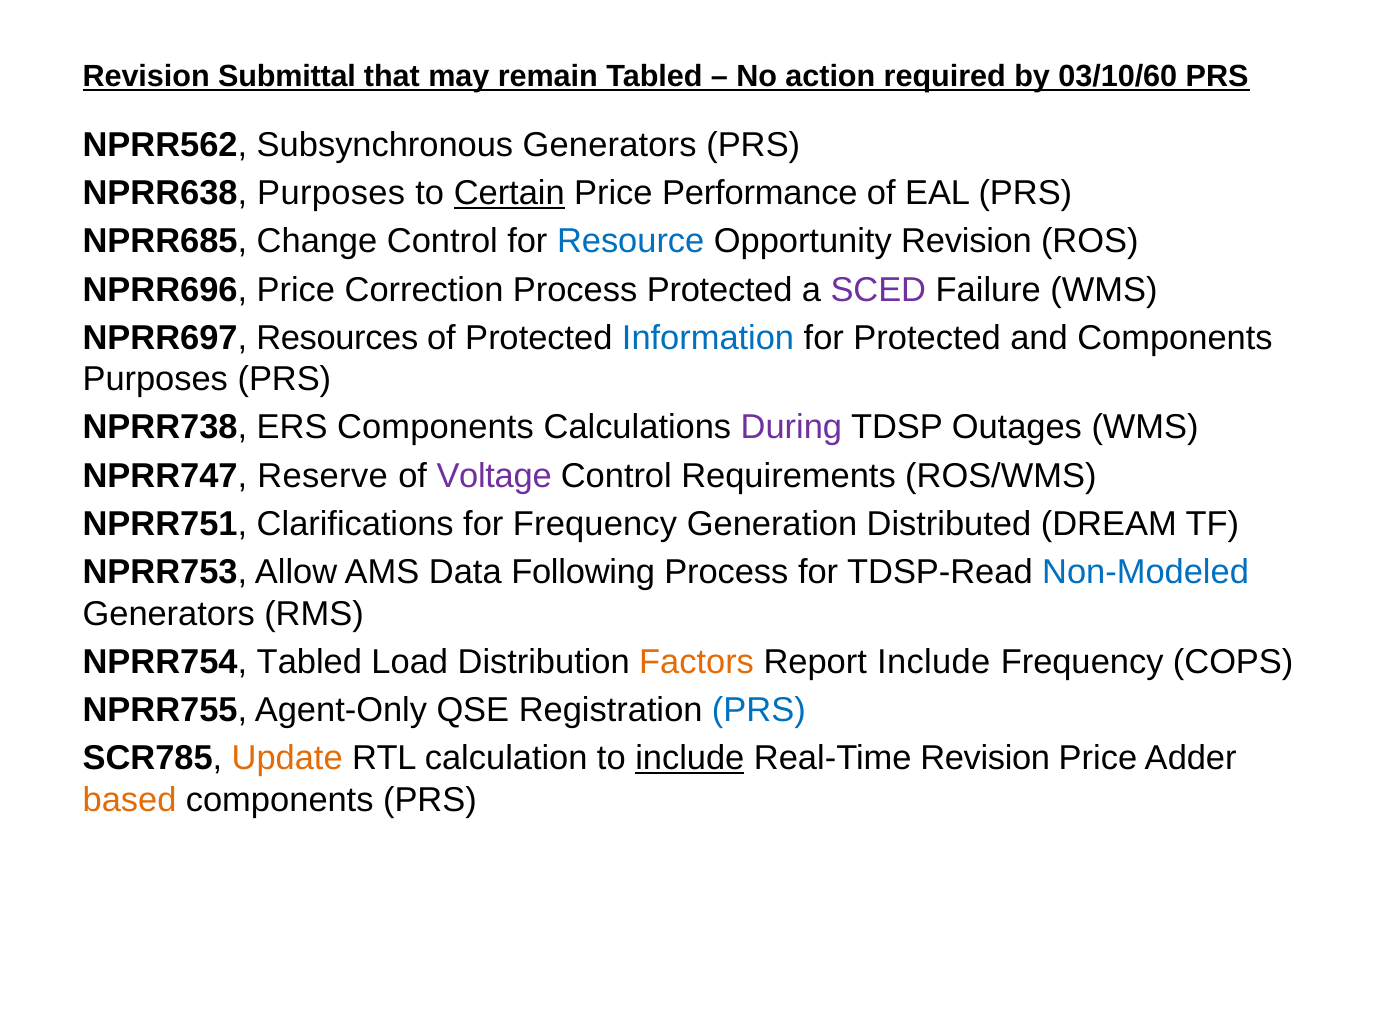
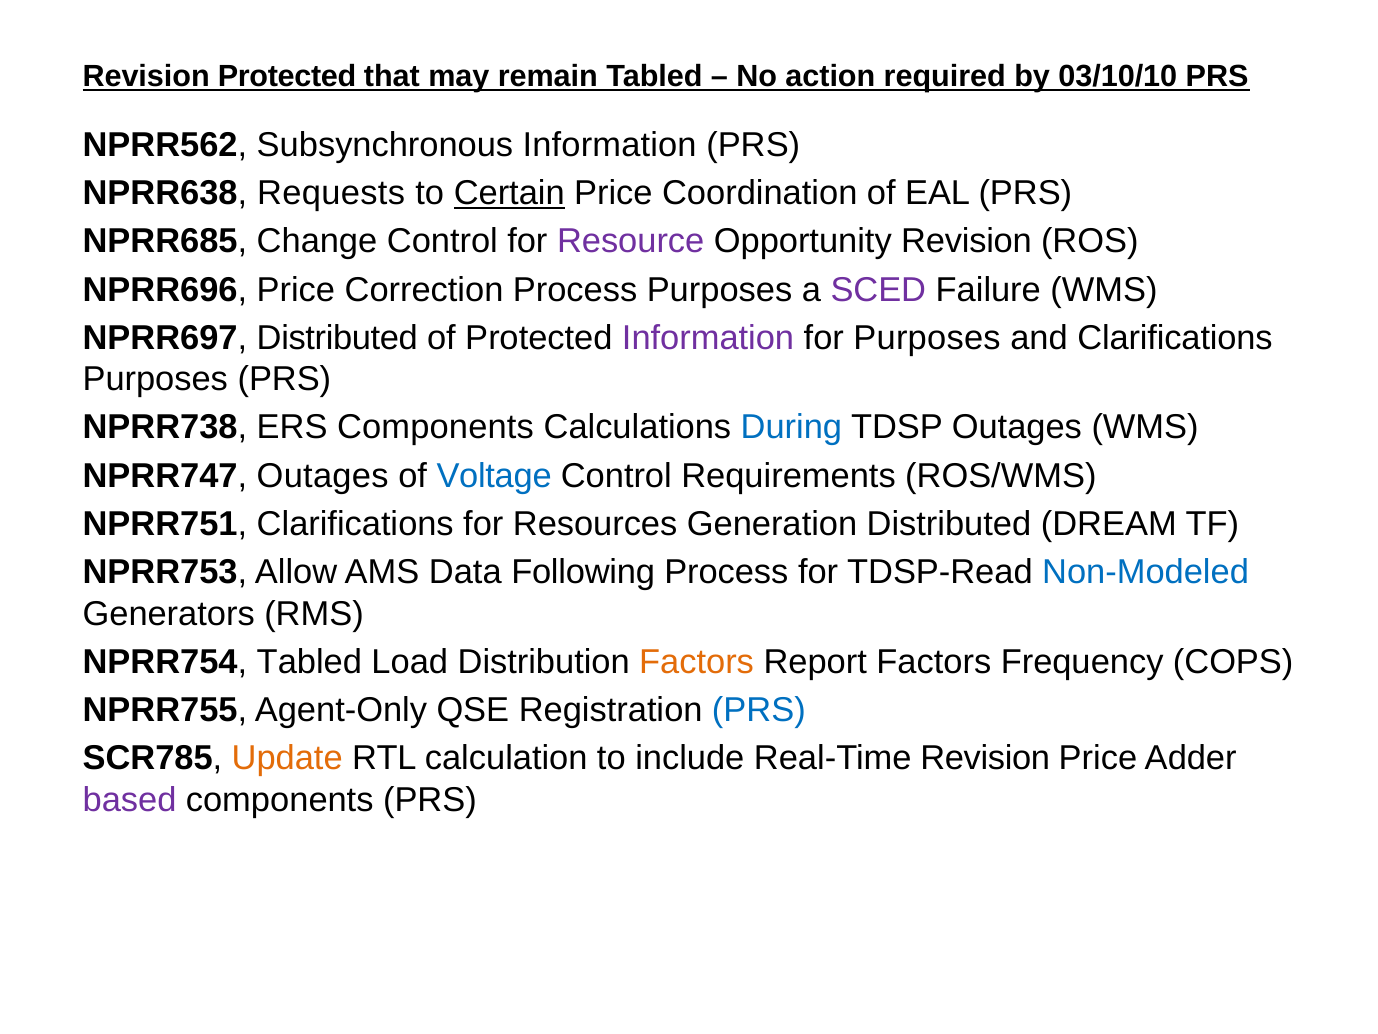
Revision Submittal: Submittal -> Protected (287, 77)
03/10/60: 03/10/60 -> 03/10/10 (1118, 77)
Subsynchronous Generators: Generators -> Information (610, 145)
NPRR638 Purposes: Purposes -> Requests (331, 193)
Performance: Performance -> Coordination (760, 193)
Resource colour: blue -> purple (631, 241)
Process Protected: Protected -> Purposes (720, 290)
NPRR697 Resources: Resources -> Distributed (337, 338)
Information colour: blue -> purple (708, 338)
for Protected: Protected -> Purposes (927, 338)
and Components: Components -> Clarifications (1175, 338)
During colour: purple -> blue (791, 427)
NPRR747 Reserve: Reserve -> Outages (323, 476)
Voltage colour: purple -> blue (494, 476)
for Frequency: Frequency -> Resources (595, 524)
Report Include: Include -> Factors (934, 662)
include underline: present -> none (690, 758)
based colour: orange -> purple (130, 799)
